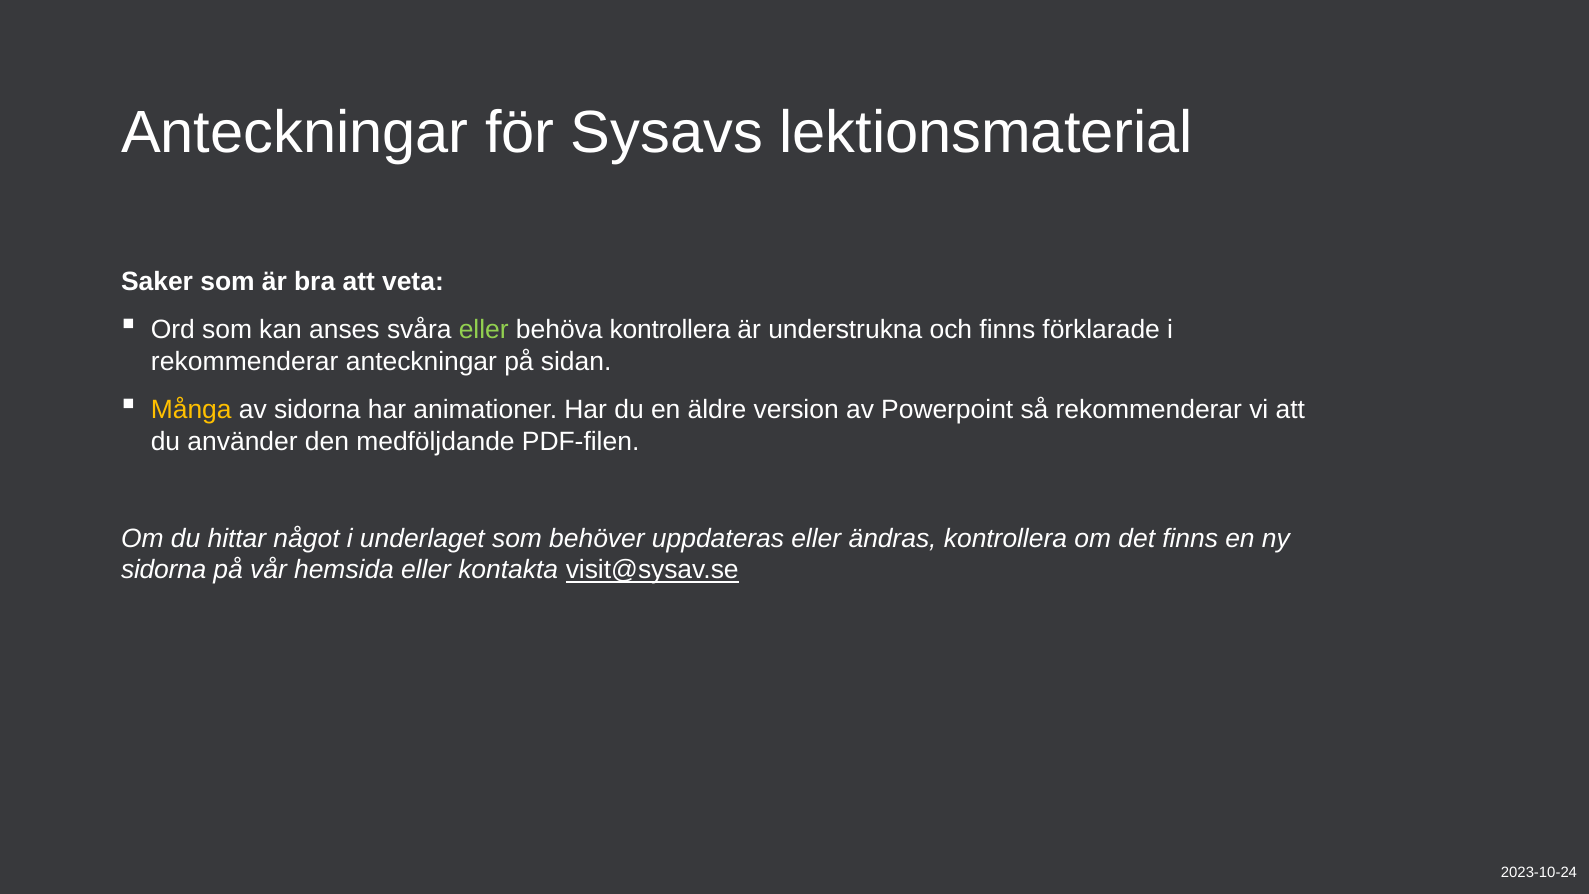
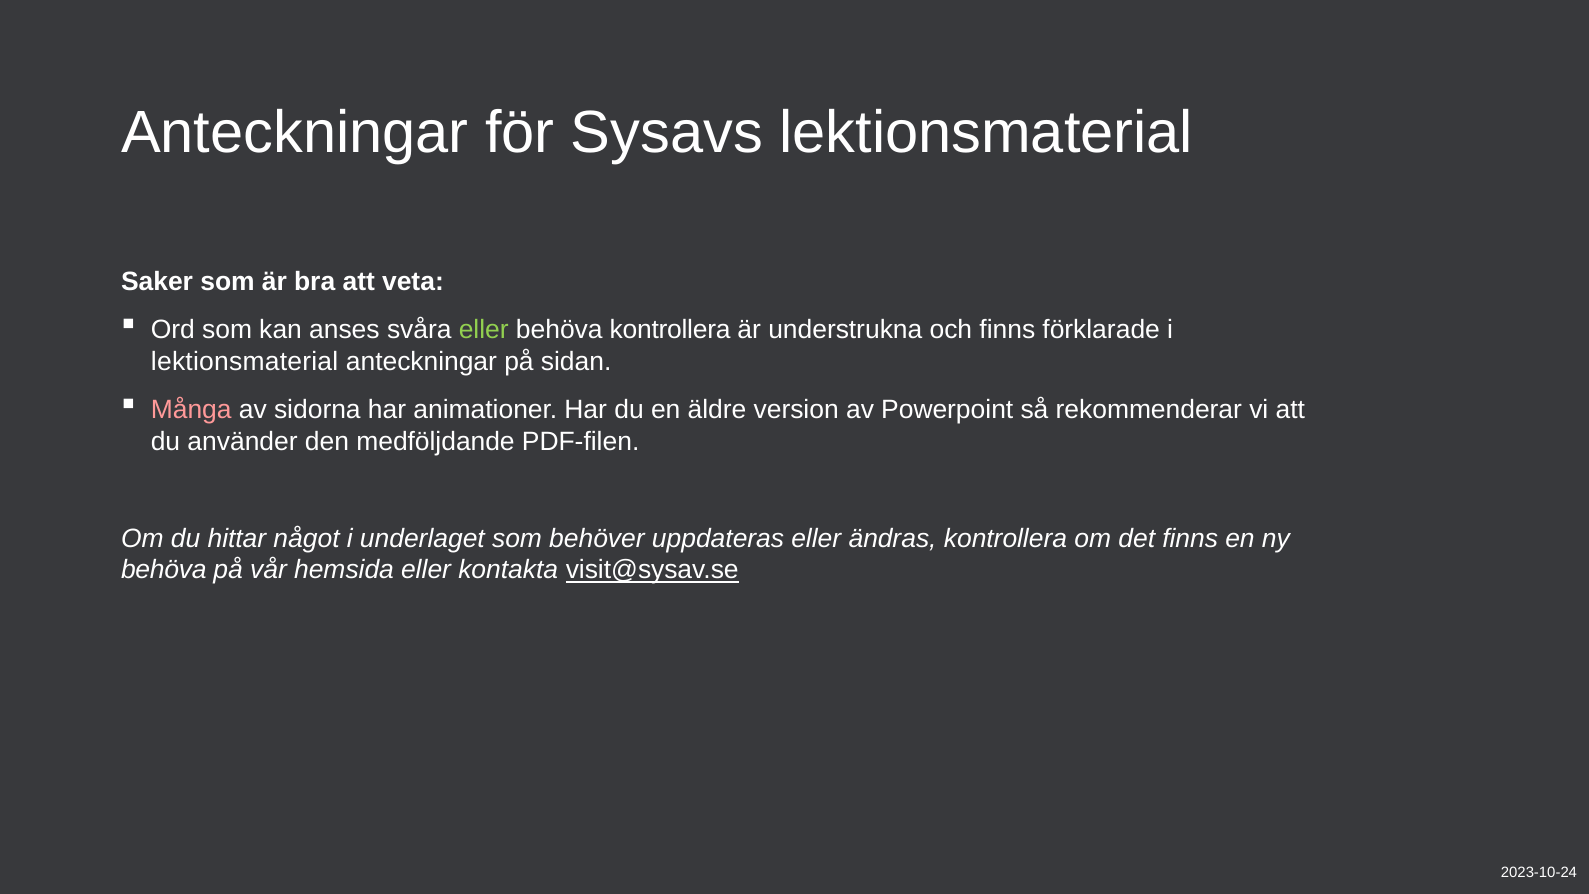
rekommenderar: rekommenderar -> lektionsmaterial (245, 361)
Många colour: yellow -> pink (191, 410)
sidorna: sidorna -> behöva (164, 570)
